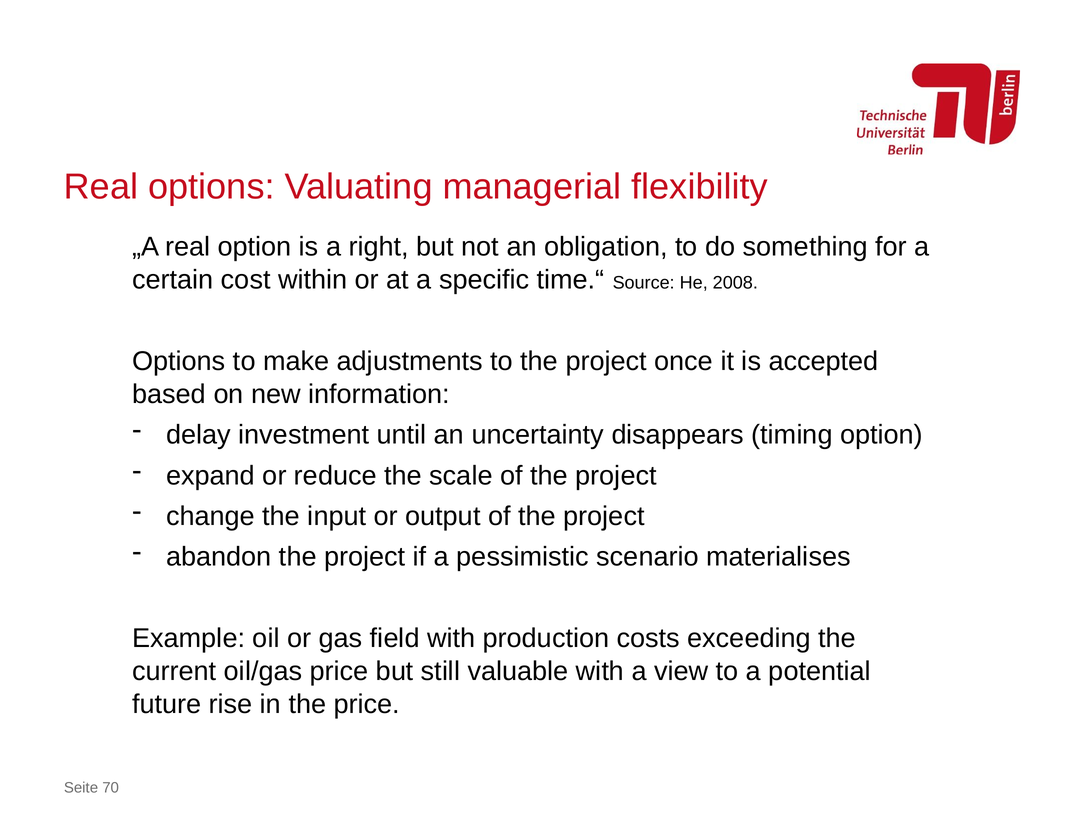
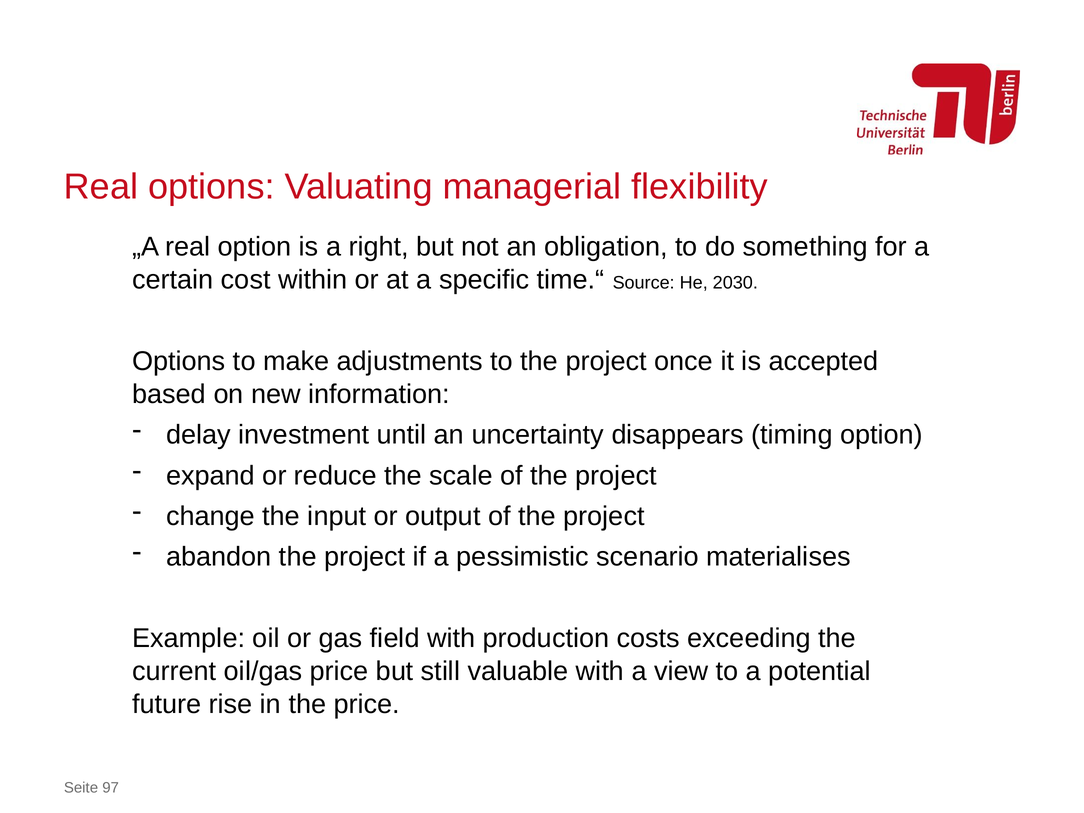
2008: 2008 -> 2030 (735, 283)
70: 70 -> 97 (111, 788)
